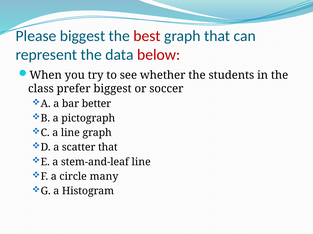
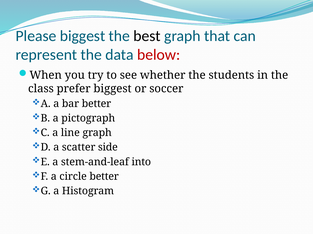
best colour: red -> black (147, 36)
scatter that: that -> side (108, 148)
stem-and-leaf line: line -> into (141, 162)
circle many: many -> better (104, 177)
